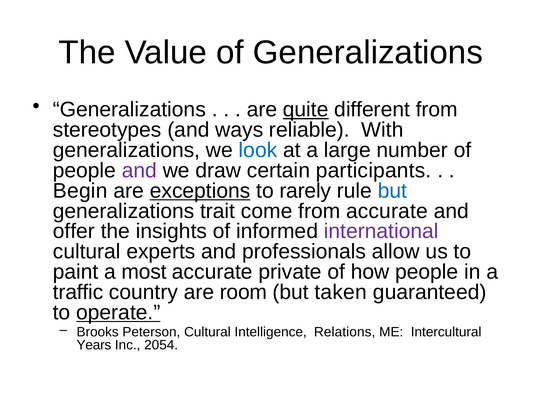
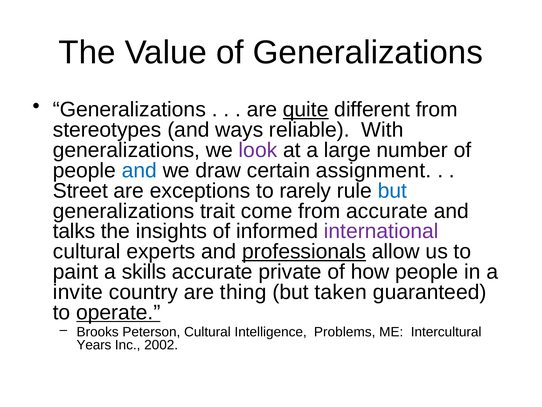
look colour: blue -> purple (258, 150)
and colour: purple -> blue (139, 170)
participants: participants -> assignment (374, 170)
Begin: Begin -> Street (80, 191)
exceptions underline: present -> none (200, 191)
offer: offer -> talks (74, 231)
professionals underline: none -> present (304, 251)
most: most -> skills (144, 272)
traffic: traffic -> invite (78, 292)
room: room -> thing (243, 292)
Relations: Relations -> Problems (345, 332)
2054: 2054 -> 2002 (161, 345)
